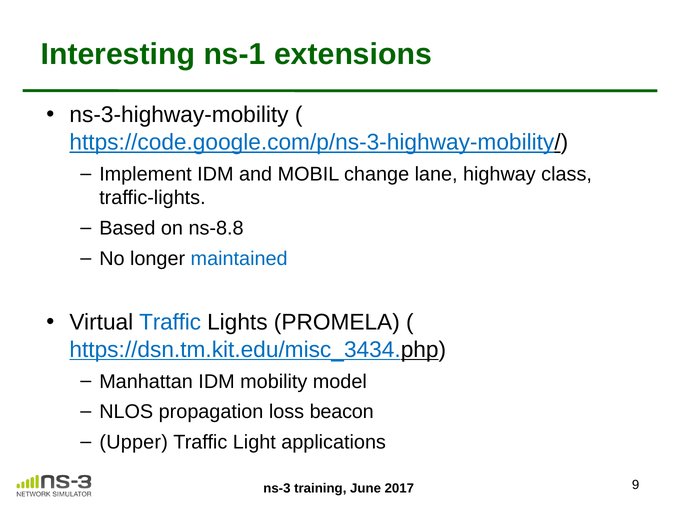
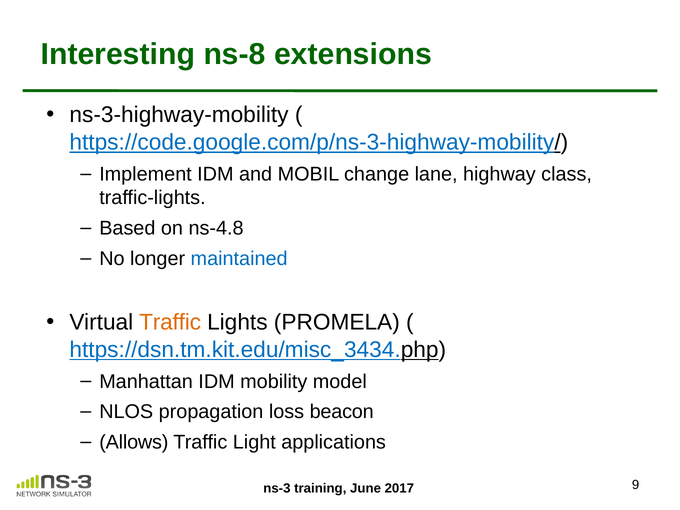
ns-1: ns-1 -> ns-8 (235, 54)
ns-8.8: ns-8.8 -> ns-4.8 (216, 228)
Traffic colour: blue -> orange (170, 322)
Upper: Upper -> Allows (134, 442)
